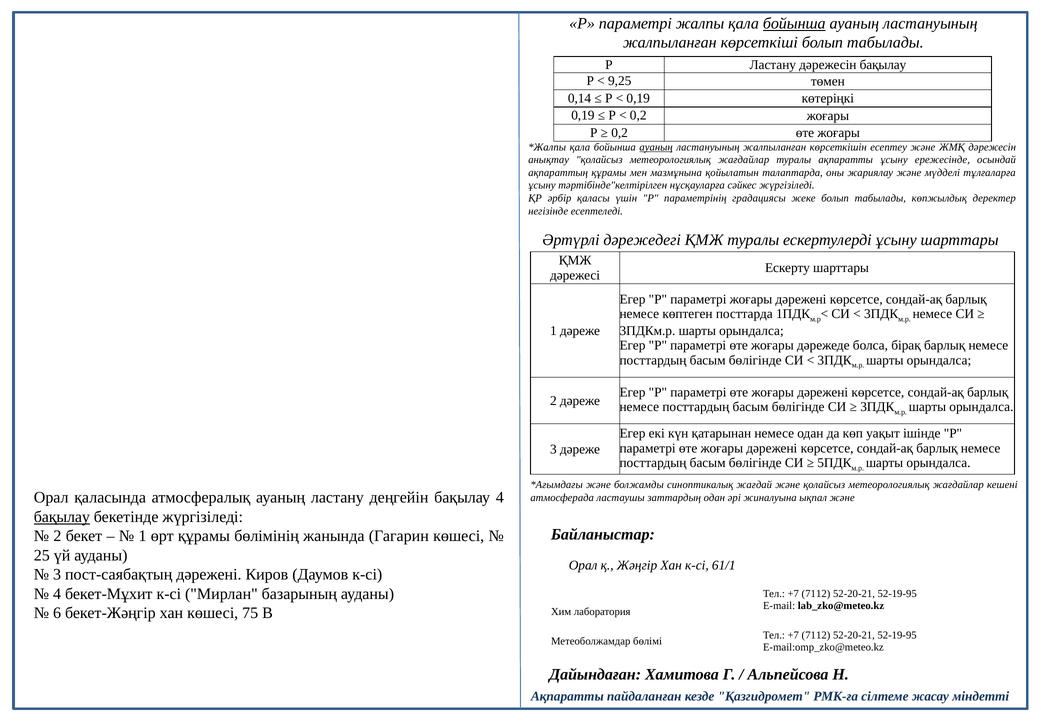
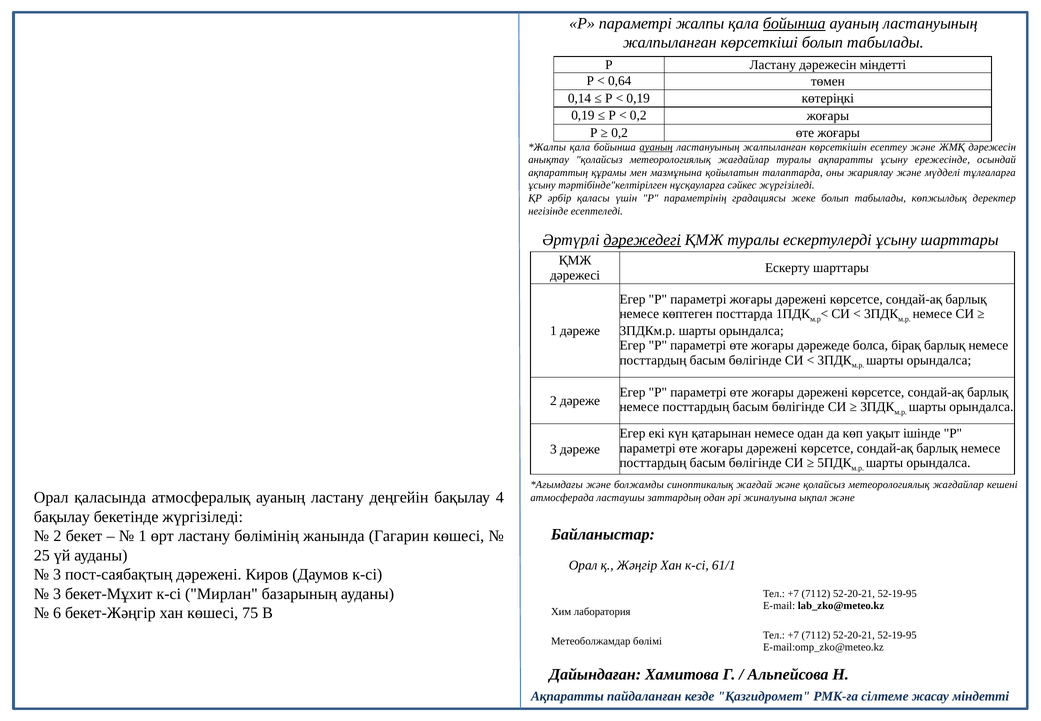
дәрежесін бақылау: бақылау -> міндетті (883, 65)
9,25: 9,25 -> 0,64 (620, 81)
дәрежедегі underline: none -> present (642, 240)
бақылау underline: present -> none (62, 517)
өрт құрамы: құрамы -> ластану (204, 536)
4: 4 -> 3 (57, 594)
